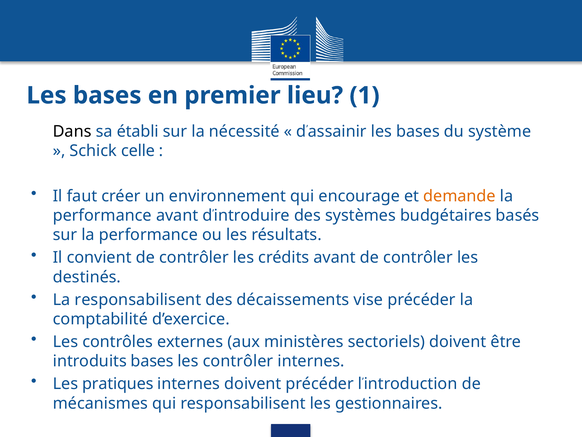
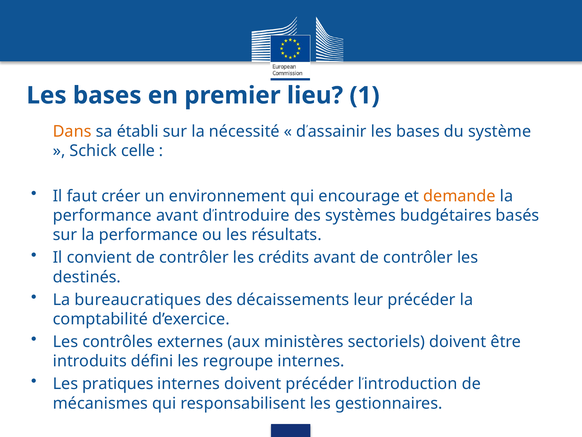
Dans colour: black -> orange (72, 131)
La responsabilisent: responsabilisent -> bureaucratiques (138, 299)
vise: vise -> leur (368, 299)
introduits bases: bases -> défini (152, 361)
les contrôler: contrôler -> regroupe (238, 361)
